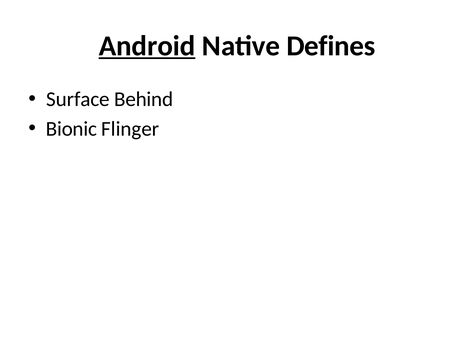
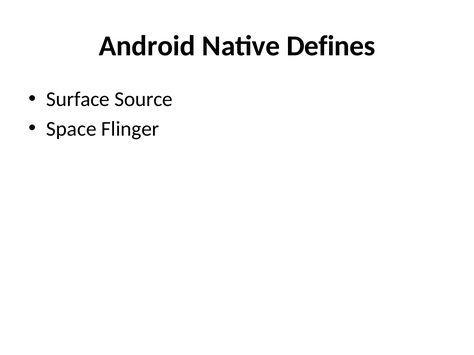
Android underline: present -> none (147, 46)
Behind: Behind -> Source (144, 99)
Bionic: Bionic -> Space (71, 129)
